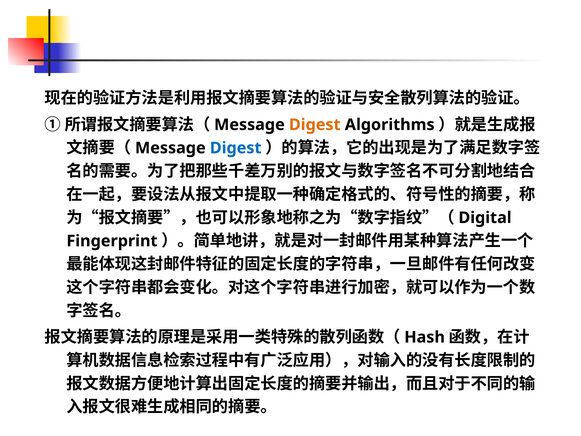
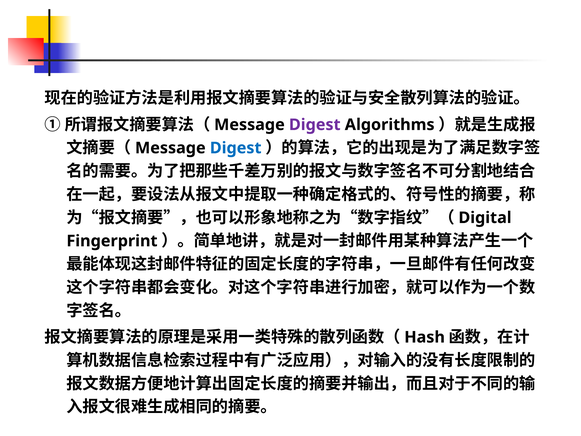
Digest colour: orange -> purple (315, 125)
